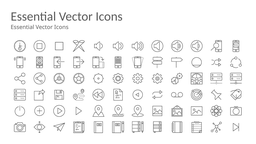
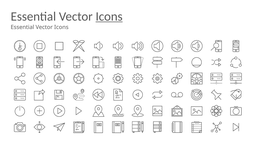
Icons underline: none -> present (109, 16)
